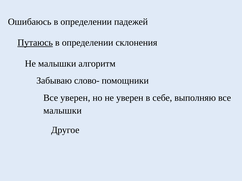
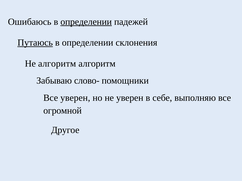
определении underline: none -> present (86, 22)
Не малышки: малышки -> алгоритм (57, 64)
малышки: малышки -> огромной (63, 111)
